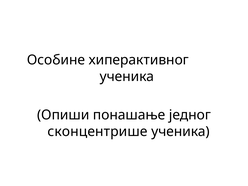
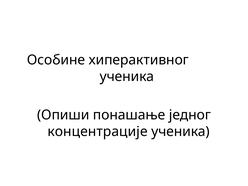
сконцентрише: сконцентрише -> концентрације (98, 132)
